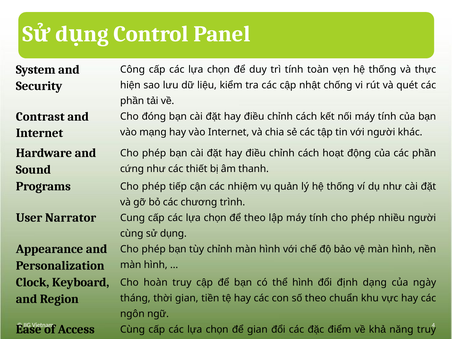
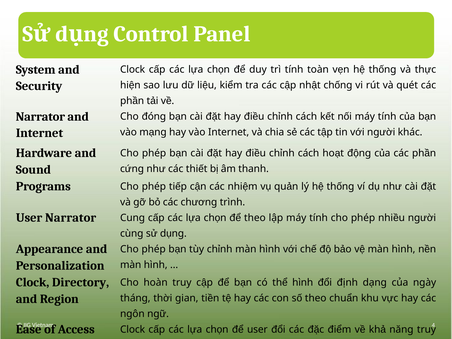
Công: Công -> Clock (133, 70)
Contrast: Contrast -> Narrator (40, 117)
Keyboard: Keyboard -> Directory (81, 282)
Access Cùng: Cùng -> Clock (133, 329)
gian: gian -> user (257, 329)
